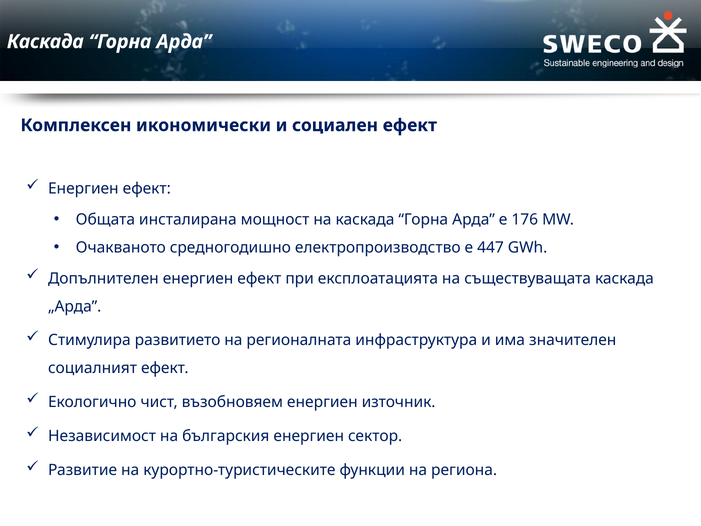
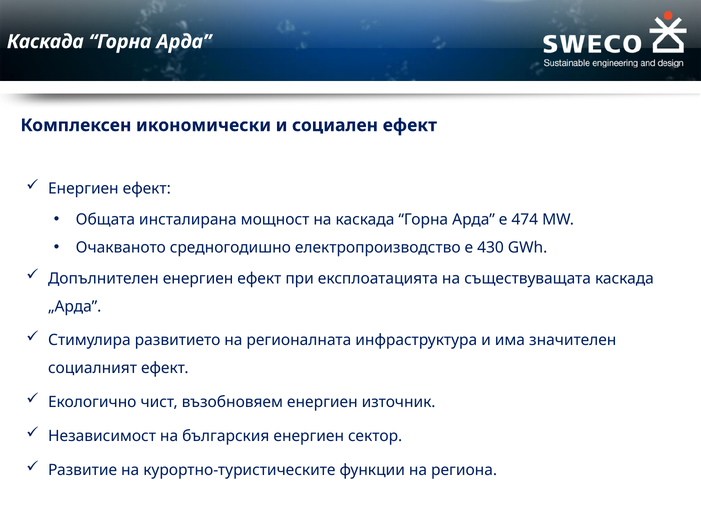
176: 176 -> 474 (525, 219)
447: 447 -> 430 (490, 247)
